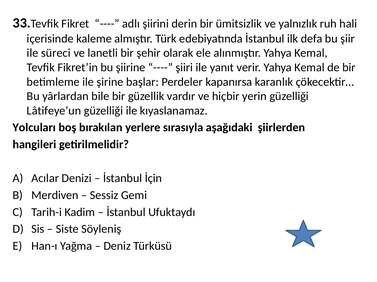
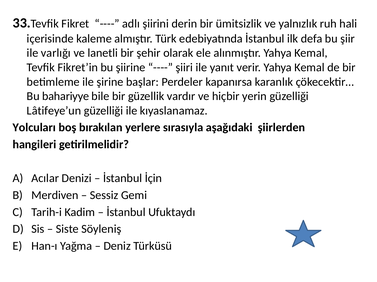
süreci: süreci -> varlığı (56, 53)
yârlardan: yârlardan -> bahariyye (66, 96)
